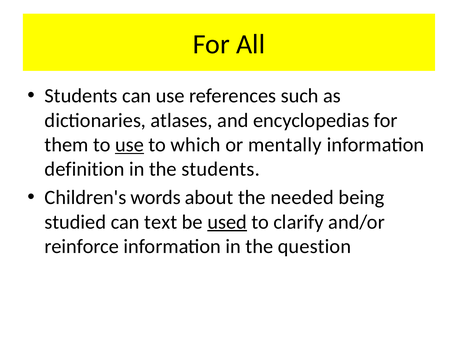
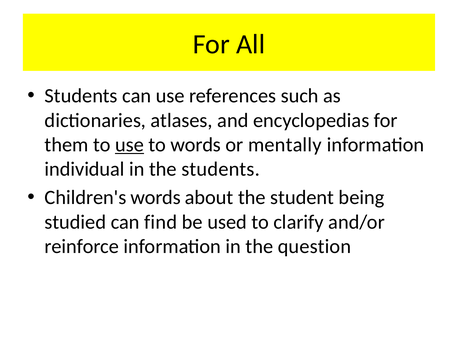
to which: which -> words (196, 145)
definition: definition -> individual (85, 169)
needed: needed -> student (302, 198)
text: text -> find (161, 222)
used underline: present -> none (227, 222)
